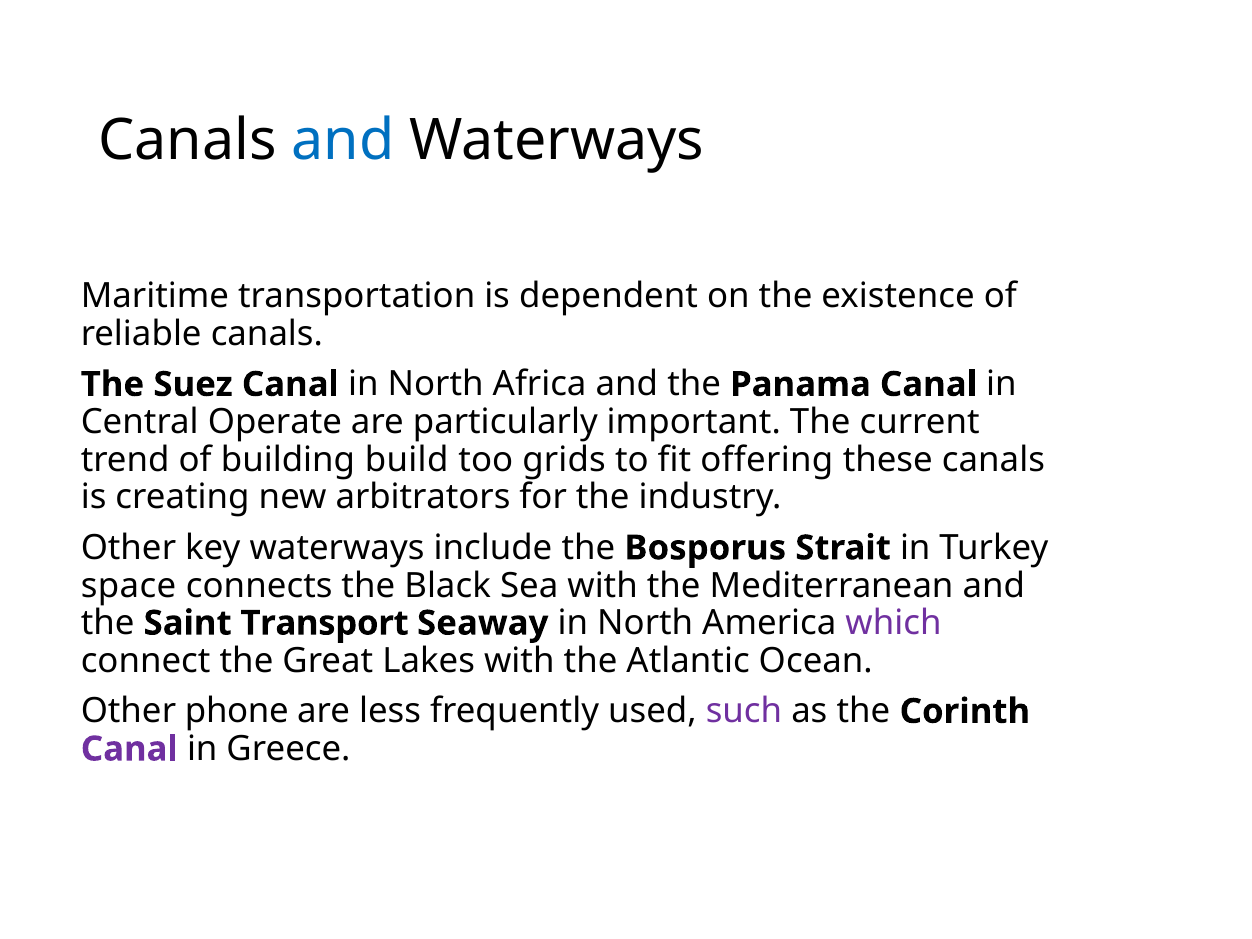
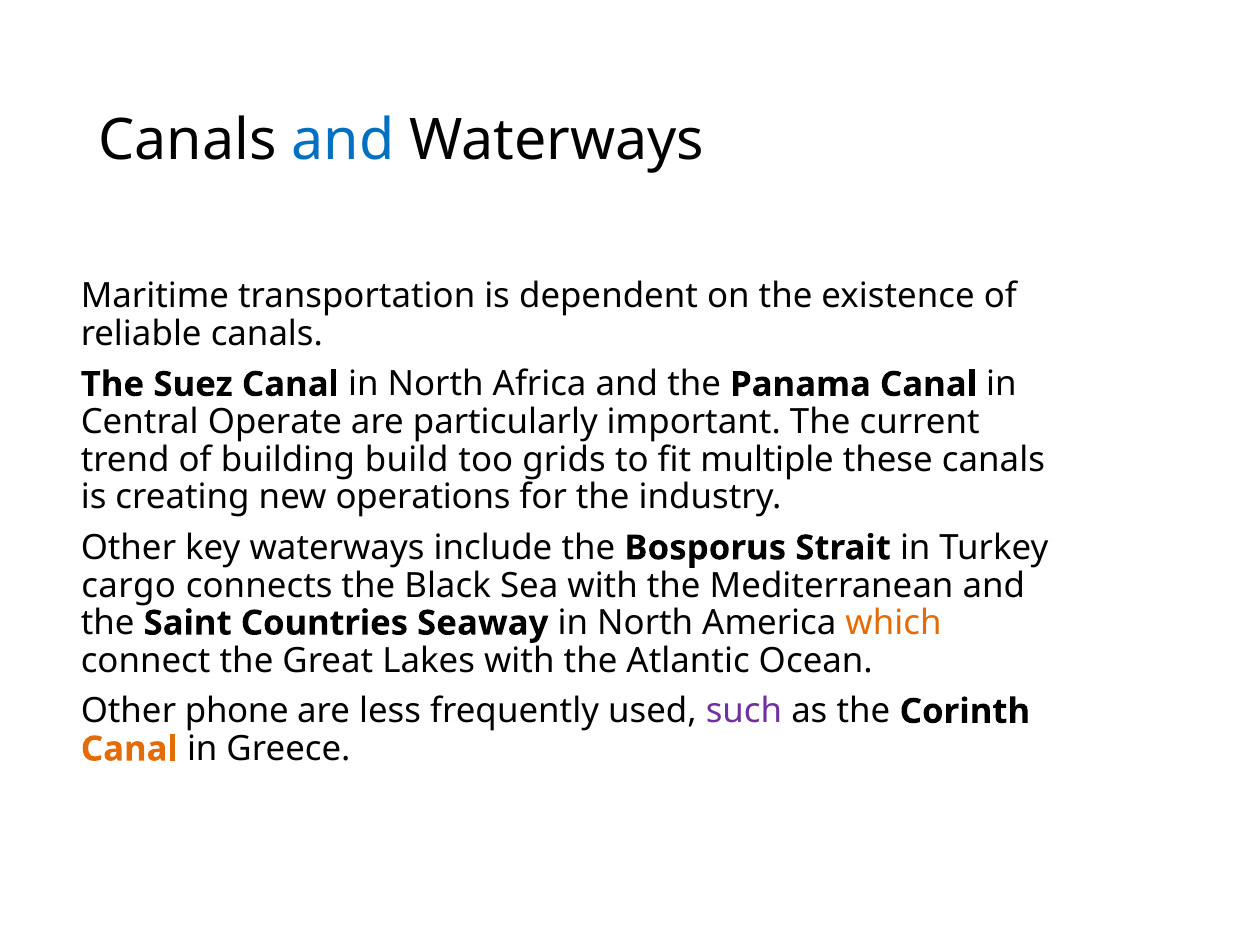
offering: offering -> multiple (767, 460)
arbitrators: arbitrators -> operations (423, 497)
space: space -> cargo (129, 586)
Transport: Transport -> Countries (324, 623)
which colour: purple -> orange (894, 623)
Canal colour: purple -> orange (129, 749)
